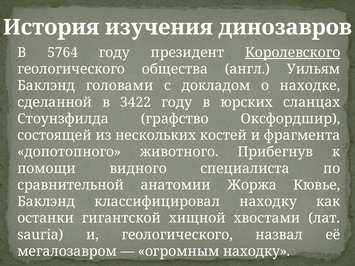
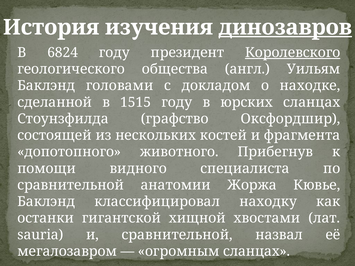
динозавров underline: none -> present (285, 27)
5764: 5764 -> 6824 (63, 53)
3422: 3422 -> 1515 (136, 102)
и геологического: геологического -> сравнительной (177, 235)
огромным находку: находку -> сланцах (257, 252)
